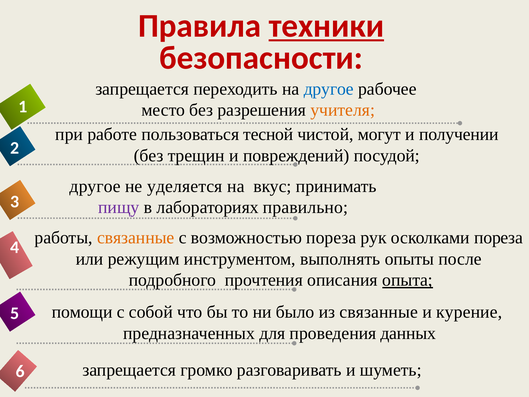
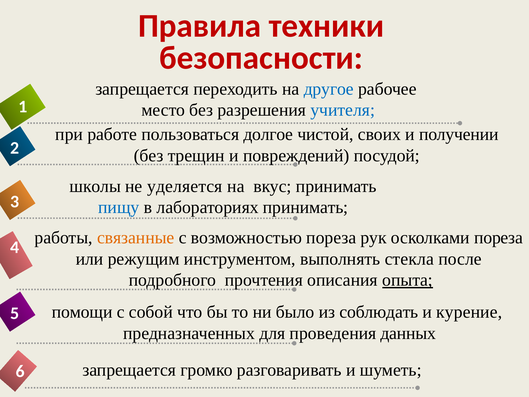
техники underline: present -> none (326, 26)
учителя colour: orange -> blue (343, 110)
тесной: тесной -> долгое (268, 134)
могут: могут -> своих (379, 134)
другое: другое -> школы (95, 186)
пищу colour: purple -> blue (119, 207)
лабораториях правильно: правильно -> принимать (306, 207)
опыты: опыты -> стекла (409, 259)
из связанные: связанные -> соблюдать (379, 312)
